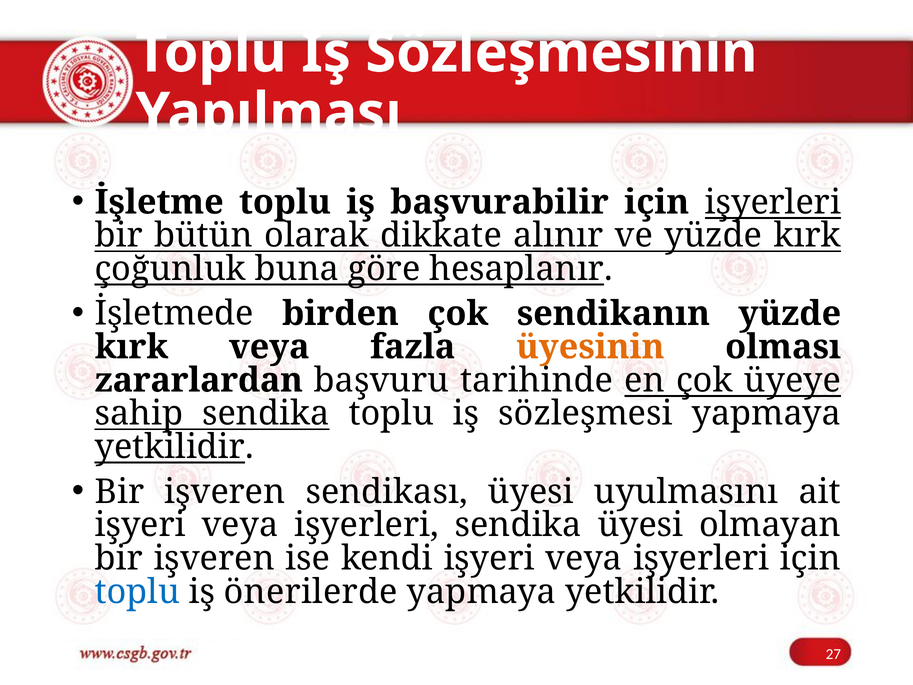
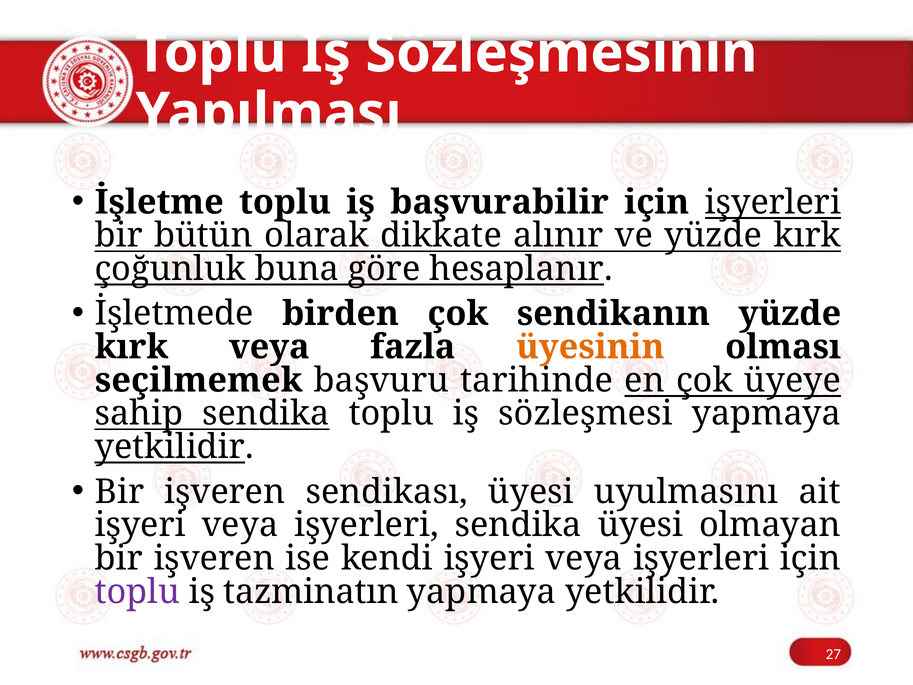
zararlardan: zararlardan -> seçilmemek (199, 380)
toplu colour: blue -> purple (137, 591)
önerilerde: önerilerde -> tazminatın (311, 591)
